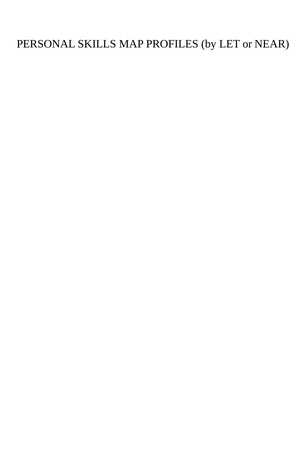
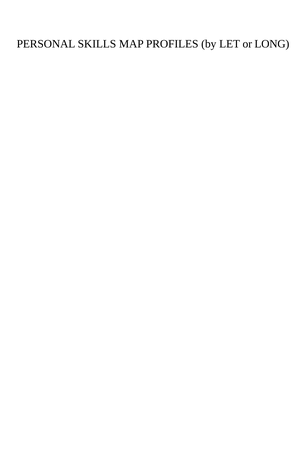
NEAR: NEAR -> LONG (272, 44)
